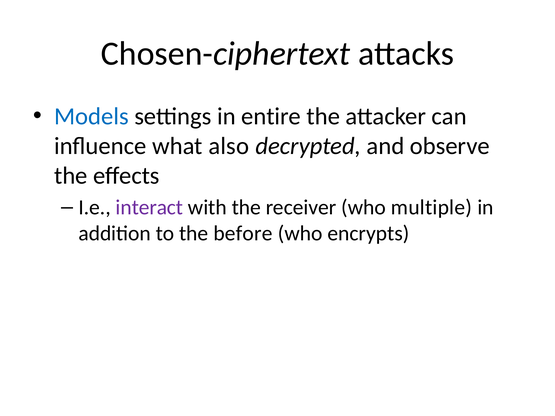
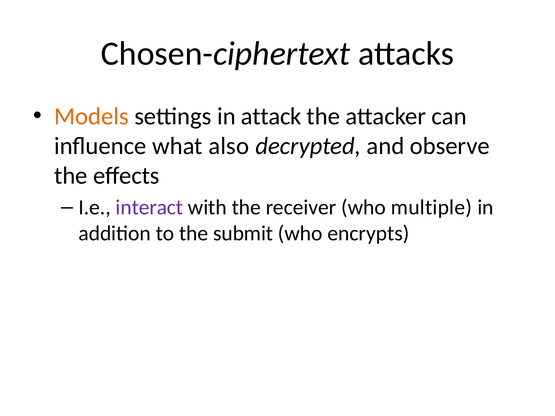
Models colour: blue -> orange (91, 116)
entire: entire -> attack (271, 116)
before: before -> submit (243, 233)
